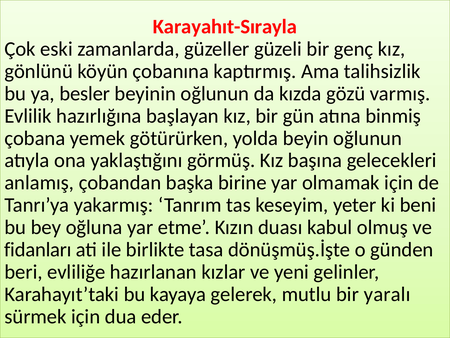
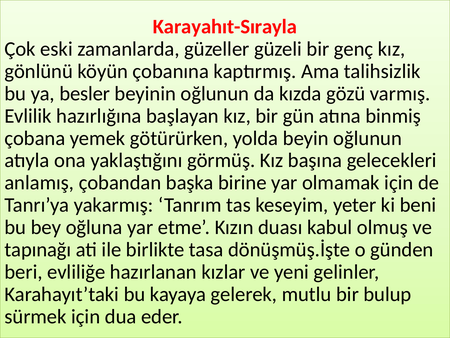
fidanları: fidanları -> tapınağı (38, 249)
yaralı: yaralı -> bulup (387, 294)
